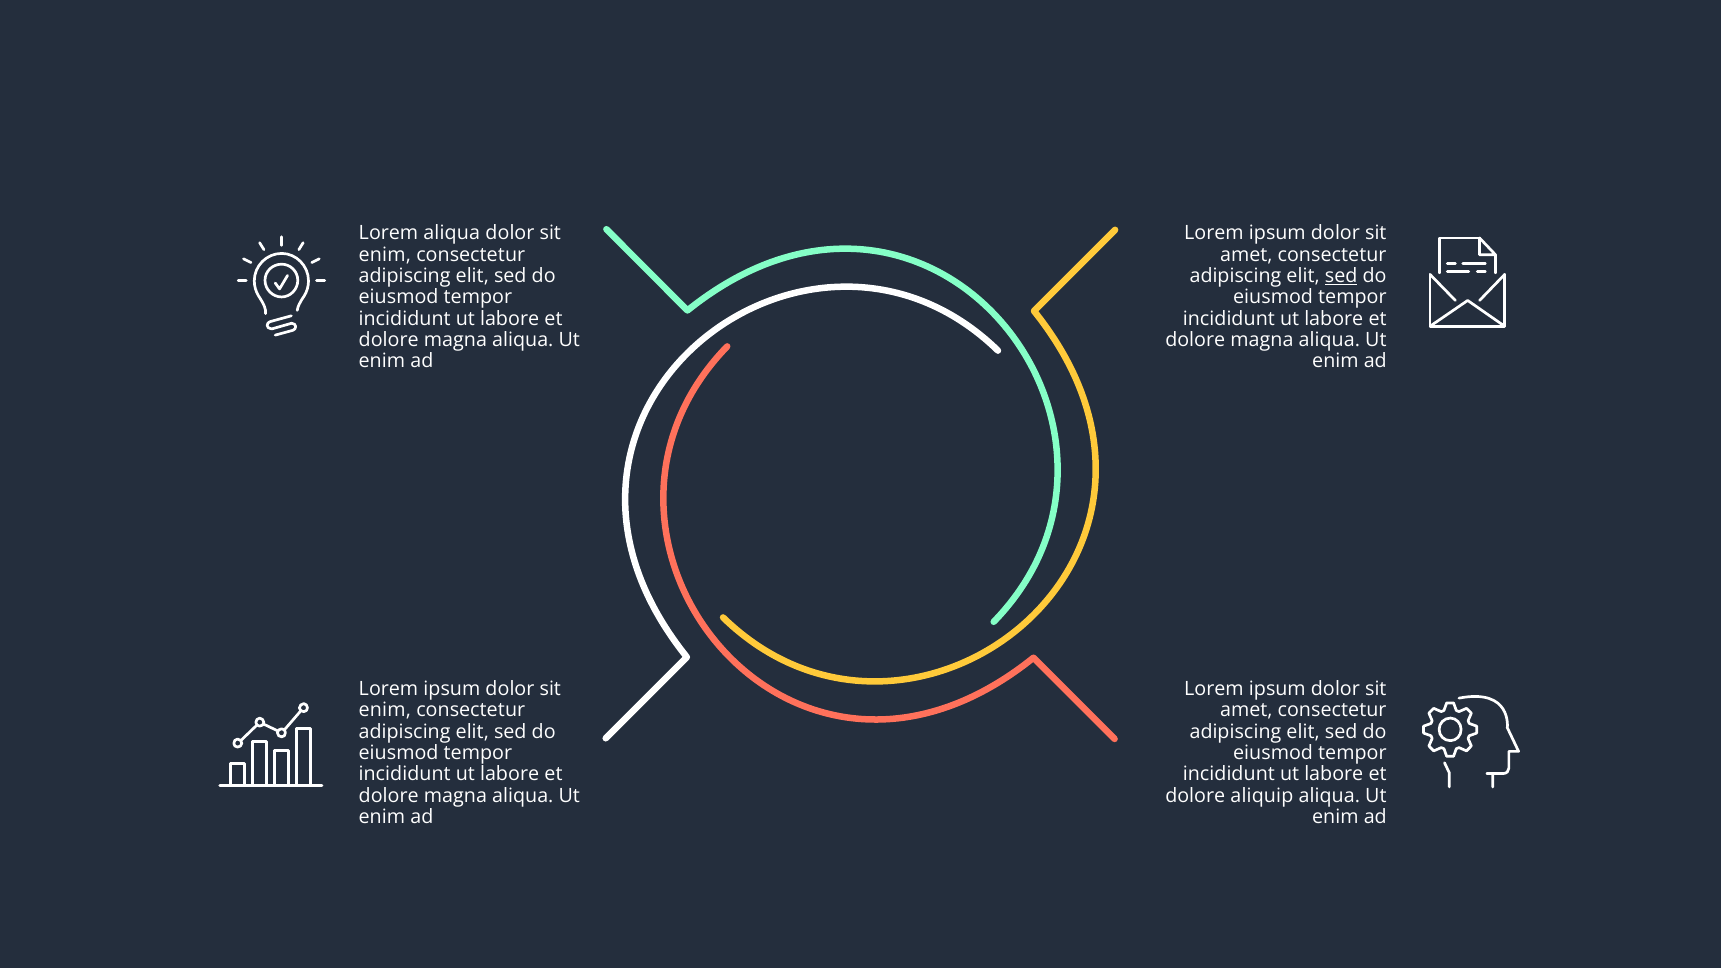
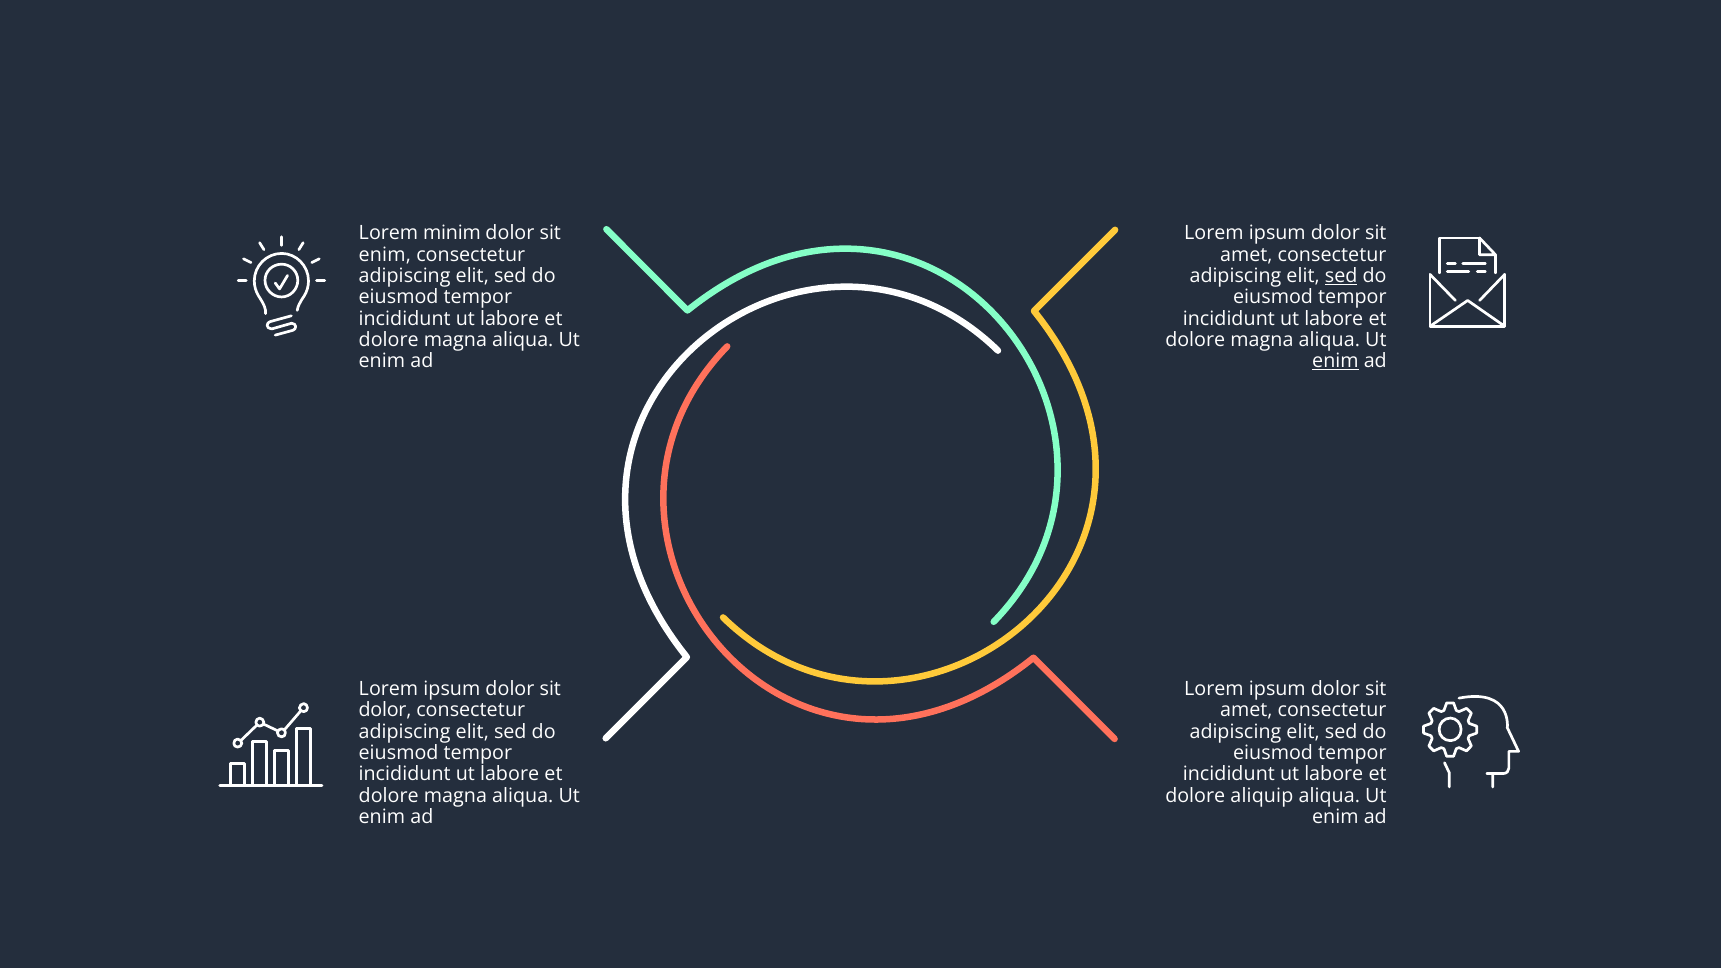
Lorem aliqua: aliqua -> minim (452, 233)
enim underline: none -> present (1335, 361)
enim: enim -> dolor (385, 710)
